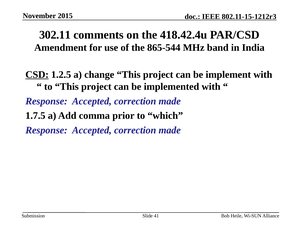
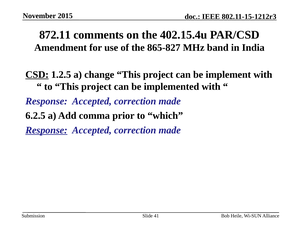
302.11: 302.11 -> 872.11 (55, 35)
418.42.4u: 418.42.4u -> 402.15.4u (184, 35)
865-544: 865-544 -> 865-827 (164, 48)
1.7.5: 1.7.5 -> 6.2.5 (35, 115)
Response underline: none -> present (46, 130)
